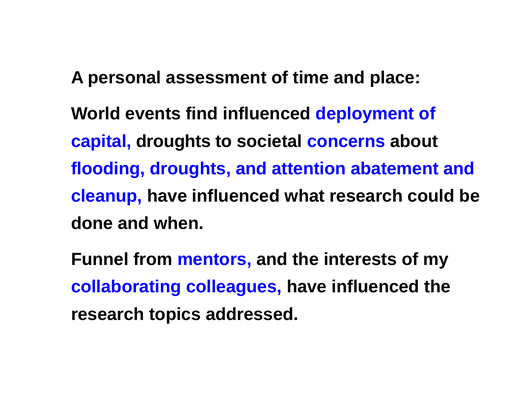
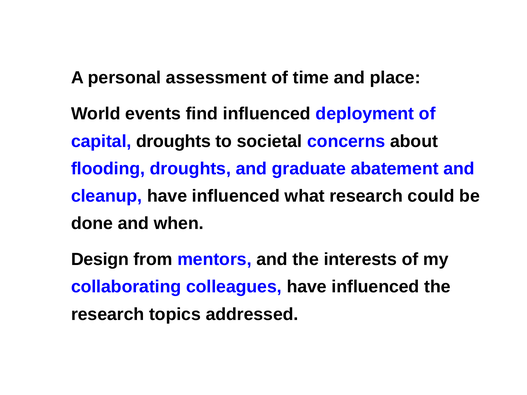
attention: attention -> graduate (309, 169)
Funnel: Funnel -> Design (100, 260)
